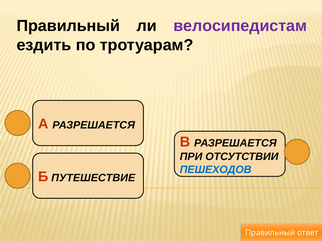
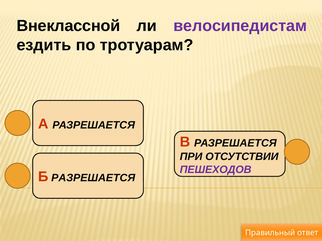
Правильный: Правильный -> Внеклассной (68, 26)
ПЕШЕХОДОВ colour: blue -> purple (216, 170)
Б ПУТЕШЕСТВИЕ: ПУТЕШЕСТВИЕ -> РАЗРЕШАЕТСЯ (93, 178)
